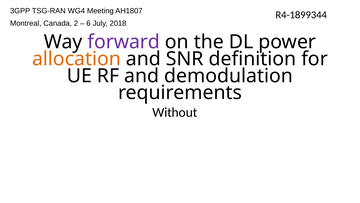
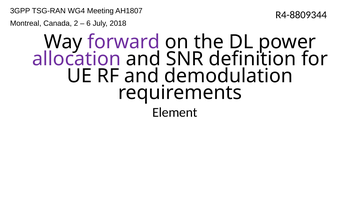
R4-1899344: R4-1899344 -> R4-8809344 (301, 15)
allocation colour: orange -> purple (76, 59)
Without: Without -> Element (175, 112)
